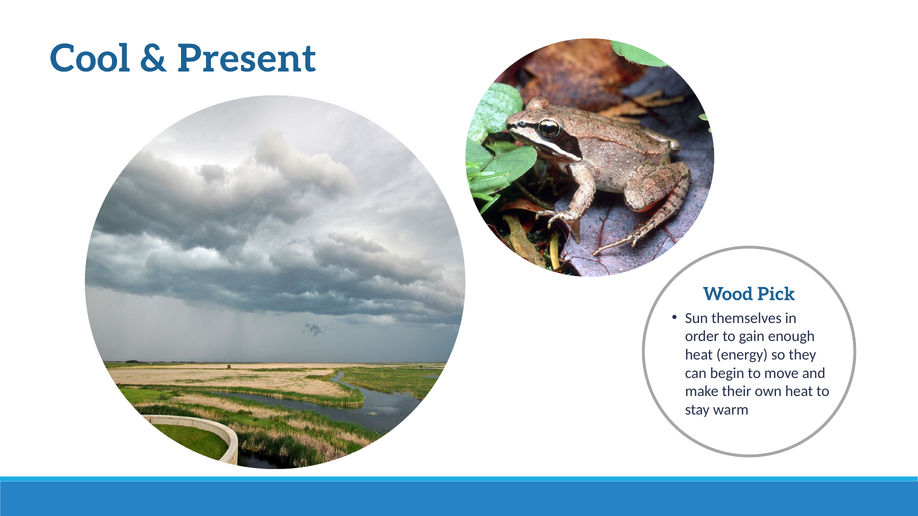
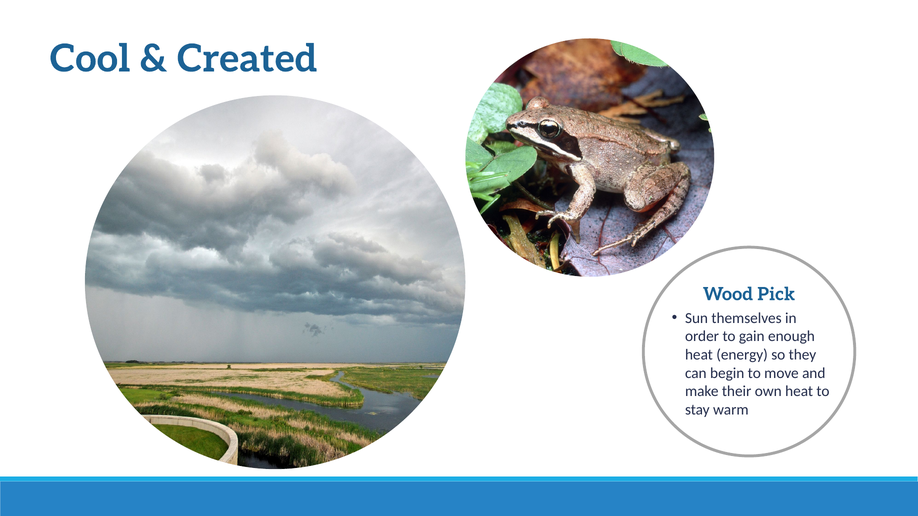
Present: Present -> Created (247, 59)
